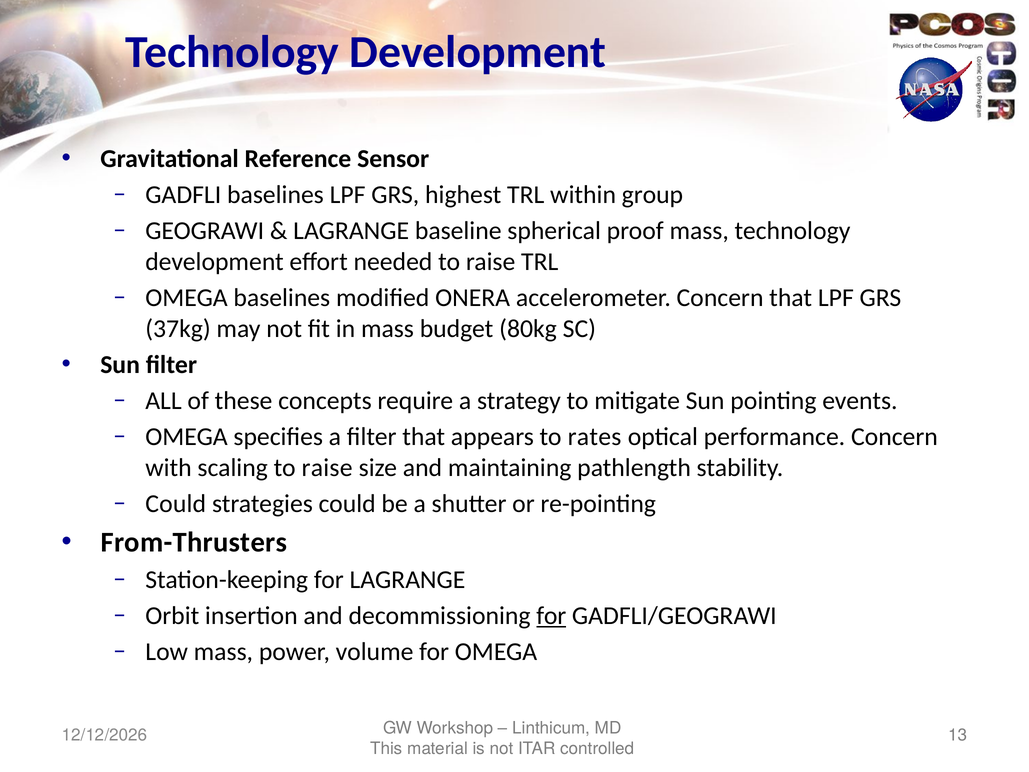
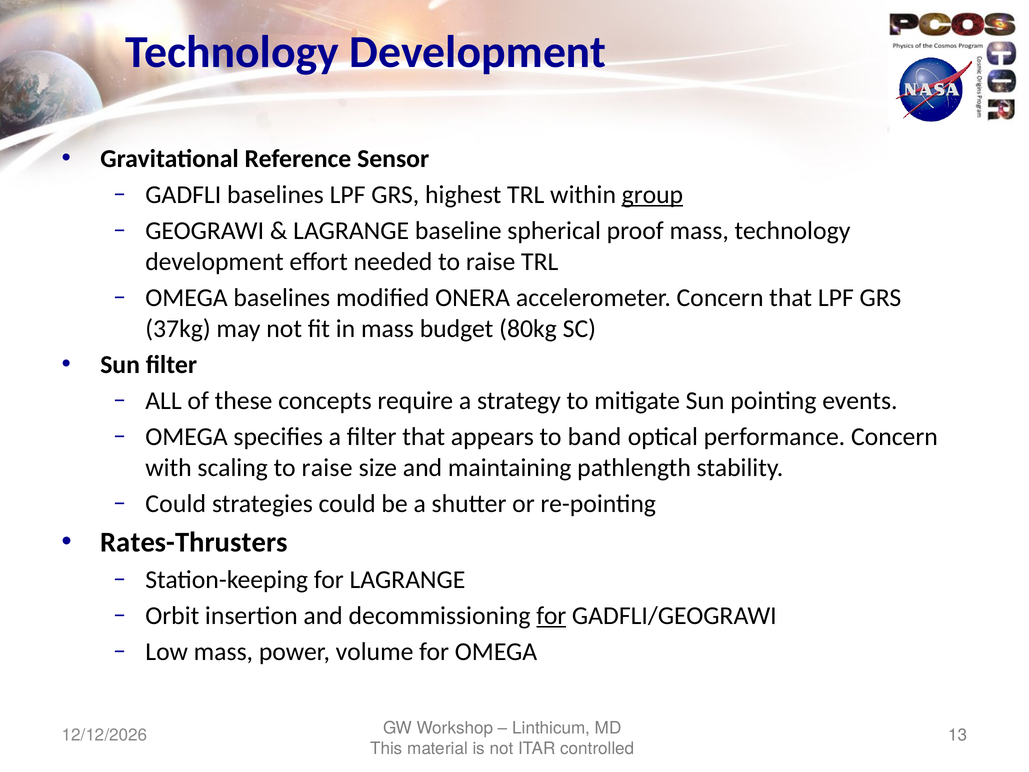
group underline: none -> present (652, 195)
rates: rates -> band (595, 437)
From-Thrusters: From-Thrusters -> Rates-Thrusters (194, 542)
